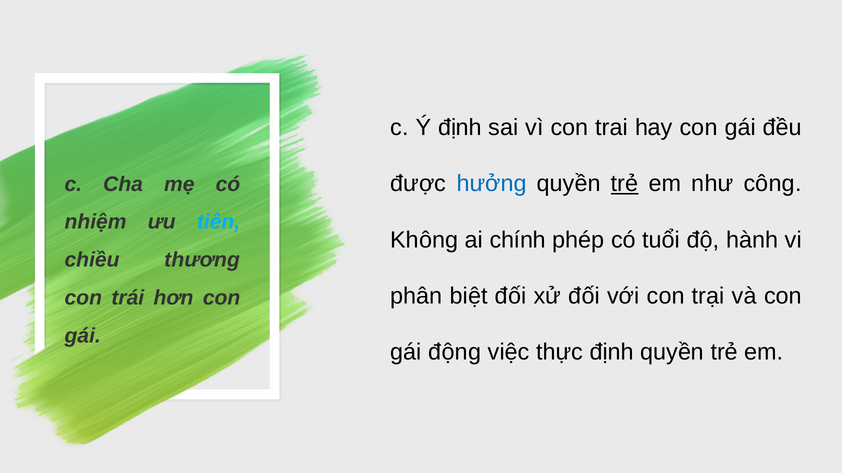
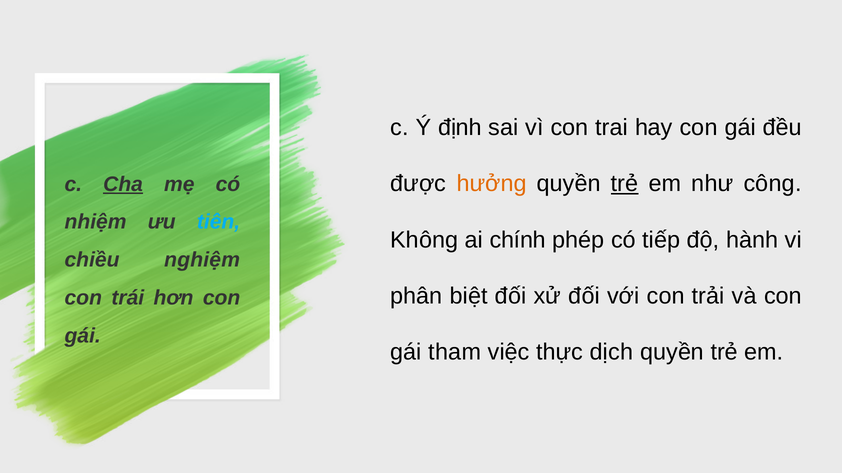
hưởng colour: blue -> orange (492, 184)
Cha underline: none -> present (123, 184)
tuổi: tuổi -> tiếp (661, 240)
thương: thương -> nghiệm (202, 260)
trại: trại -> trải (708, 296)
động: động -> tham (455, 352)
thực định: định -> dịch (612, 352)
